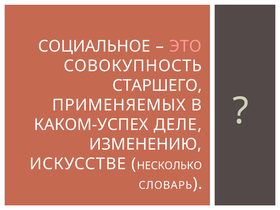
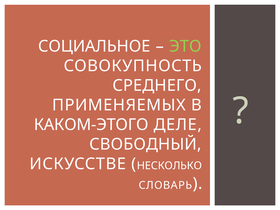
ЭТО colour: pink -> light green (185, 46)
СТАРШЕГО: СТАРШЕГО -> СРЕДНЕГО (157, 85)
КАКОМ-УСПЕХ: КАКОМ-УСПЕХ -> КАКОМ-ЭТОГО (91, 125)
ИЗМЕНЕНИЮ: ИЗМЕНЕНИЮ -> СВОБОДНЫЙ (145, 144)
